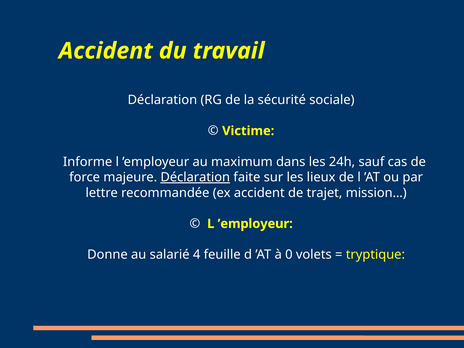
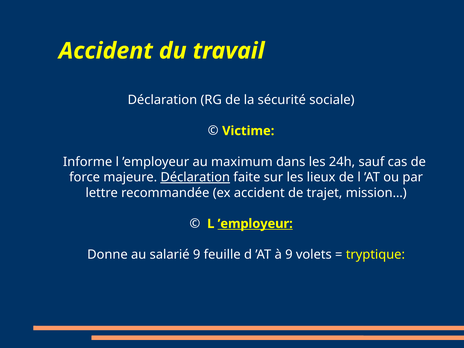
’employeur underline: none -> present (255, 224)
salarié 4: 4 -> 9 (197, 255)
à 0: 0 -> 9 (289, 255)
